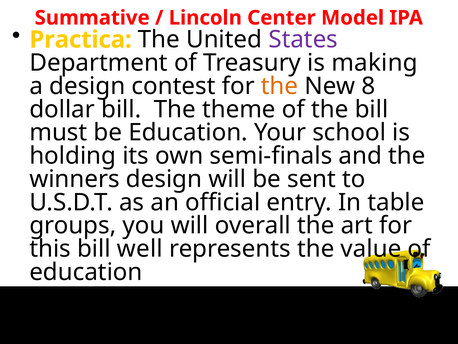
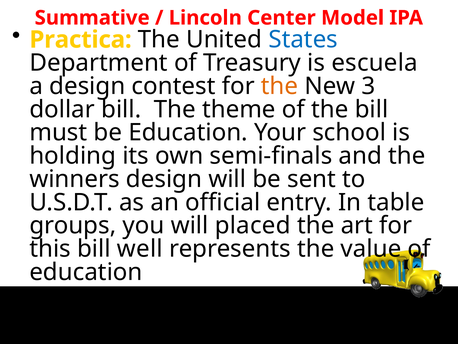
States colour: purple -> blue (303, 40)
making: making -> escuela (375, 63)
8: 8 -> 3 (368, 86)
overall: overall -> placed (253, 225)
